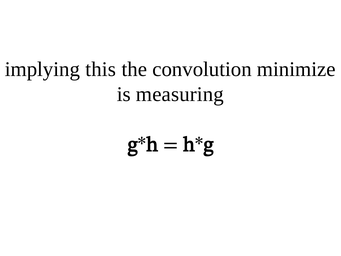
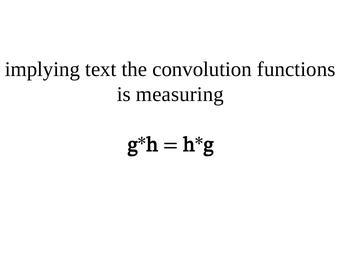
this: this -> text (101, 69)
minimize: minimize -> functions (296, 69)
